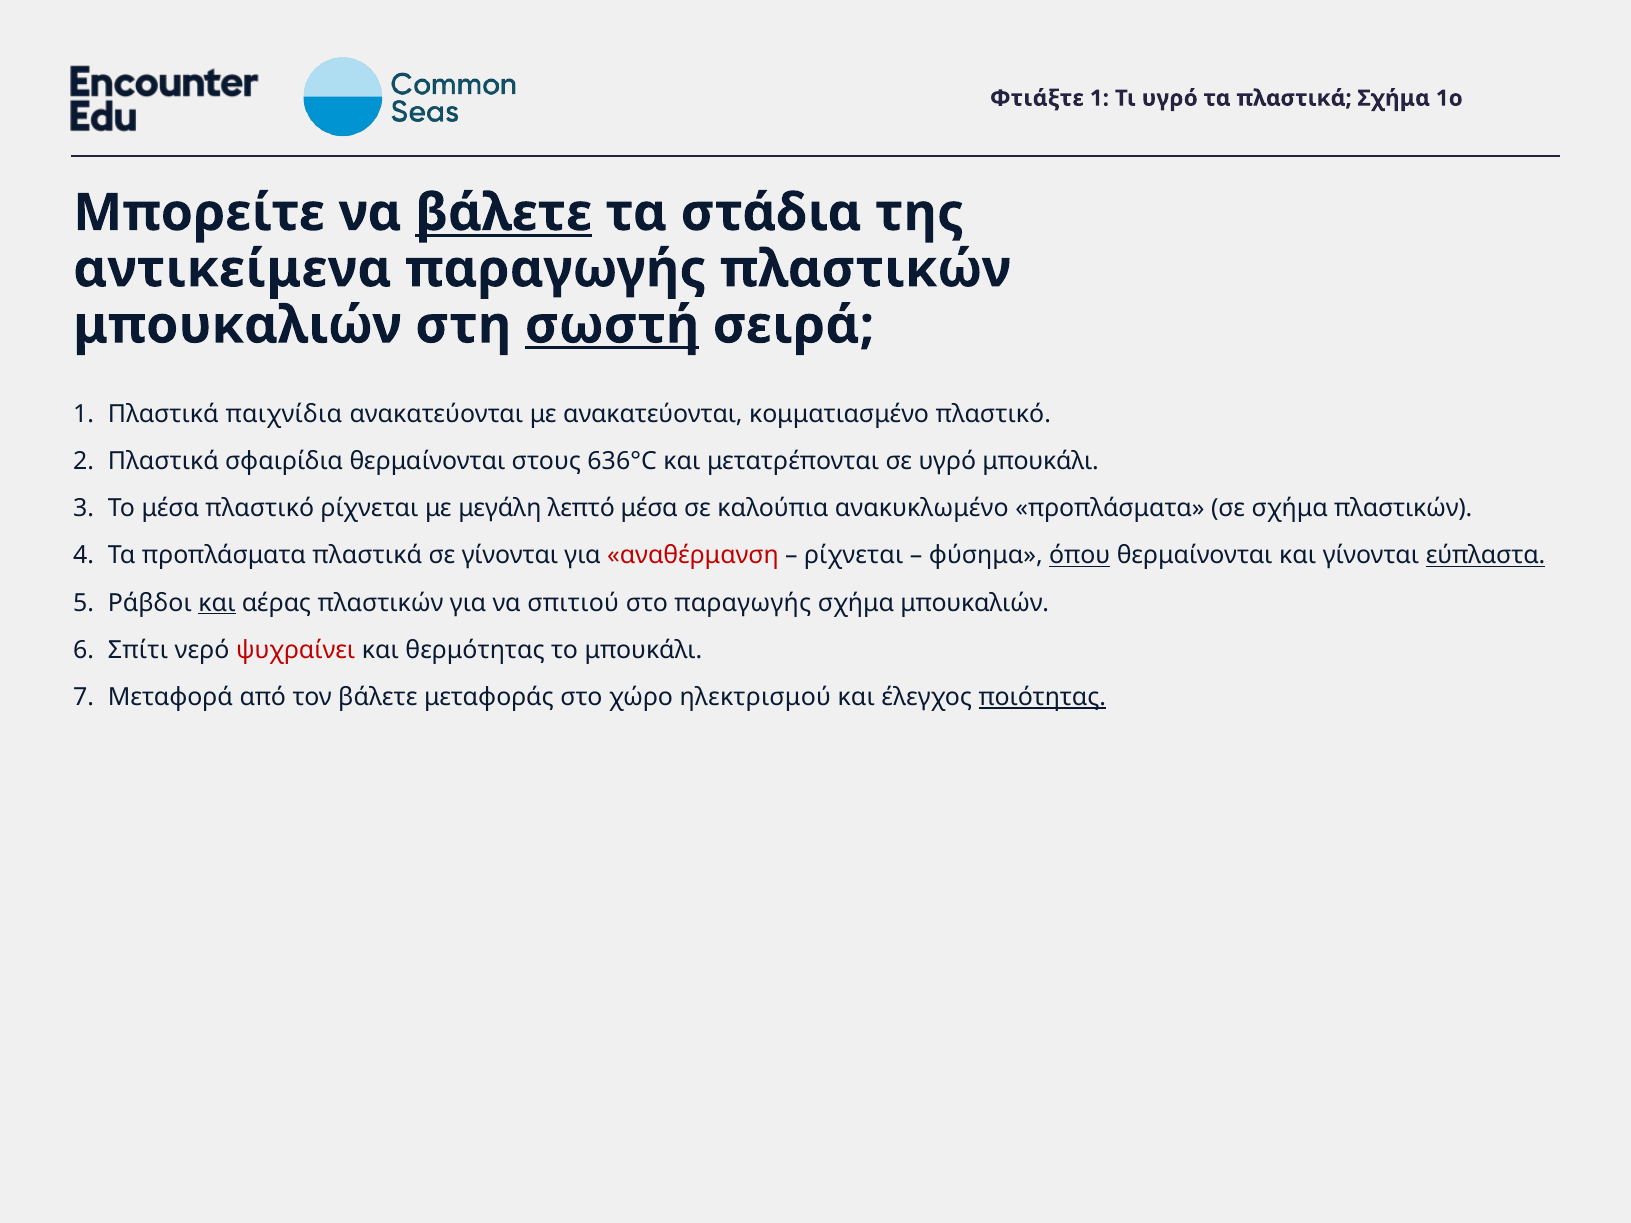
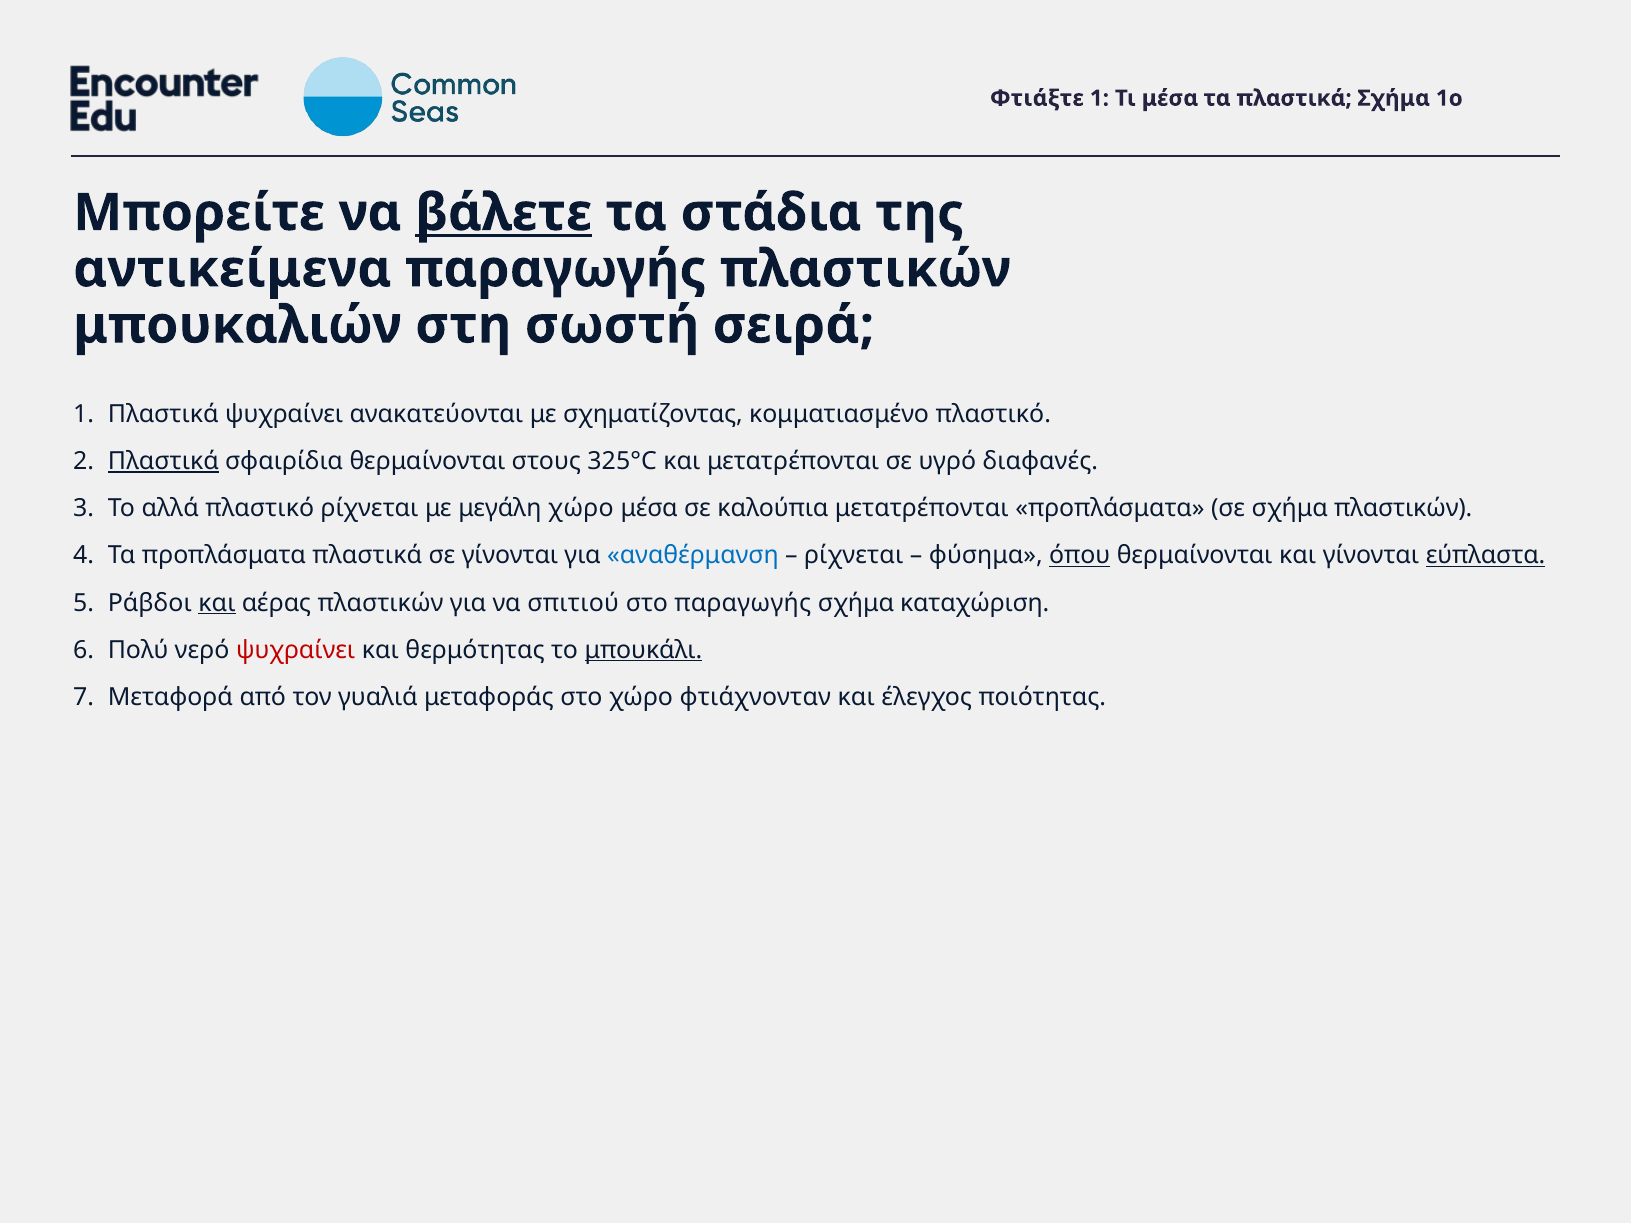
Τι υγρό: υγρό -> μέσα (1170, 98)
σωστή underline: present -> none (612, 326)
Πλαστικά παιχνίδια: παιχνίδια -> ψυχραίνει (284, 414)
με ανακατεύονται: ανακατεύονται -> σχηματίζοντας (653, 414)
Πλαστικά underline: none -> present (163, 461)
636°C: 636°C -> 325°C (622, 461)
υγρό μπουκάλι: μπουκάλι -> διαφανές (1040, 461)
Το μέσα: μέσα -> αλλά (170, 509)
μεγάλη λεπτό: λεπτό -> χώρο (581, 509)
καλούπια ανακυκλωμένο: ανακυκλωμένο -> μετατρέπονται (922, 509)
αναθέρμανση colour: red -> blue (693, 556)
σχήμα μπουκαλιών: μπουκαλιών -> καταχώριση (975, 603)
Σπίτι: Σπίτι -> Πολύ (138, 650)
μπουκάλι underline: none -> present (643, 650)
τον βάλετε: βάλετε -> γυαλιά (378, 697)
ηλεκτρισμού: ηλεκτρισμού -> φτιάχνονταν (755, 697)
ποιότητας underline: present -> none (1042, 697)
